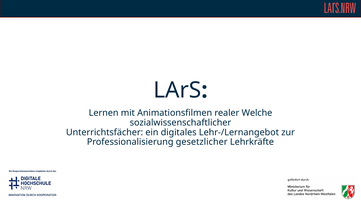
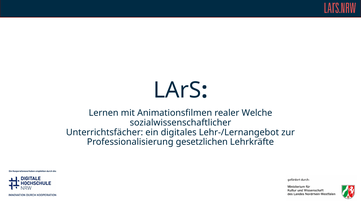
gesetzlicher: gesetzlicher -> gesetzlichen (202, 142)
